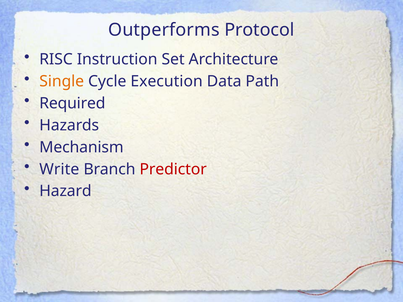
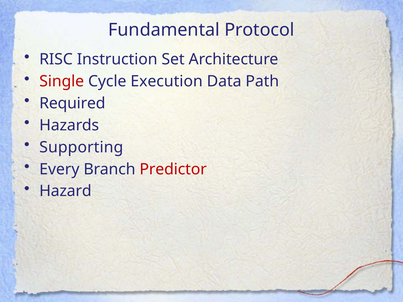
Outperforms: Outperforms -> Fundamental (164, 30)
Single colour: orange -> red (62, 81)
Mechanism: Mechanism -> Supporting (81, 147)
Write: Write -> Every (59, 169)
